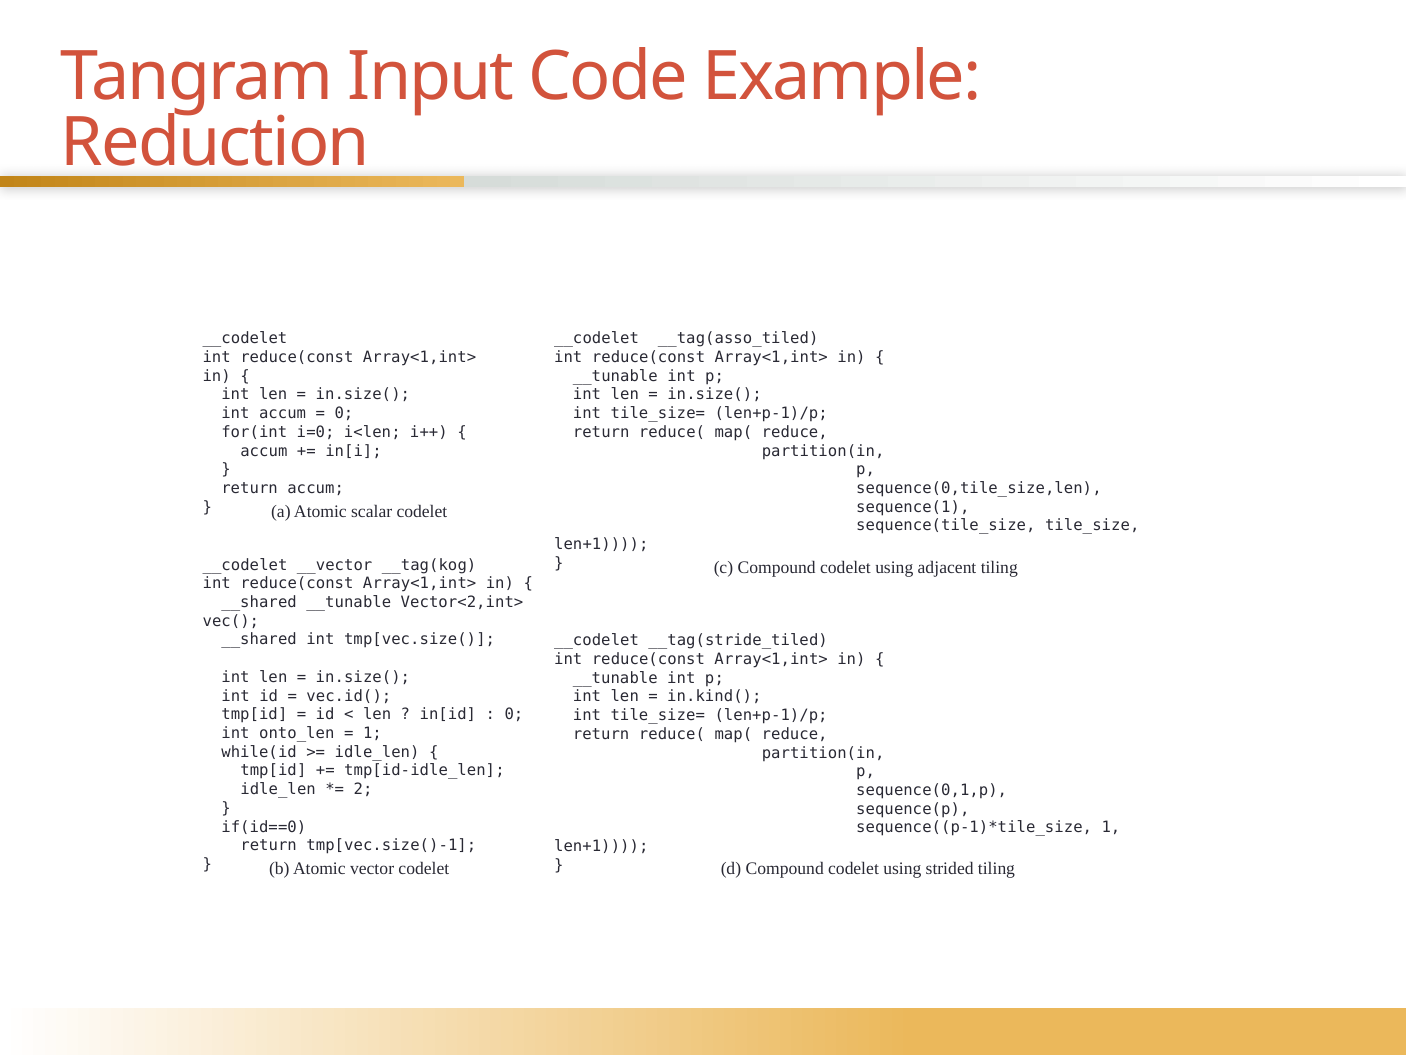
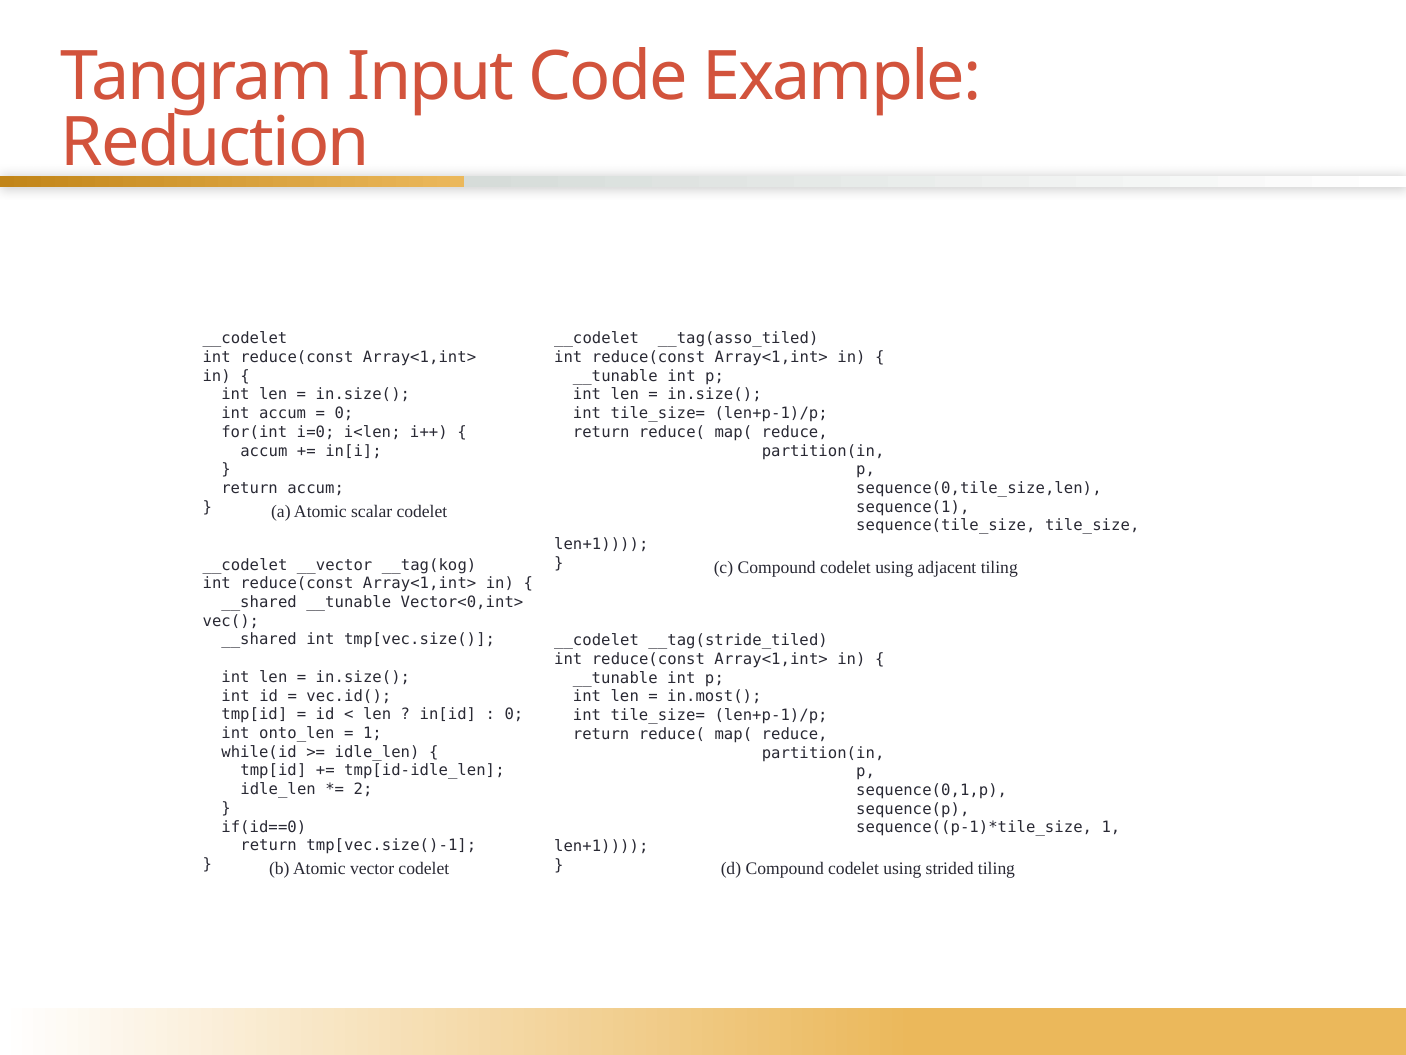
Vector<2,int>: Vector<2,int> -> Vector<0,int> (462, 602)
in.kind(: in.kind( -> in.most( (714, 696)
